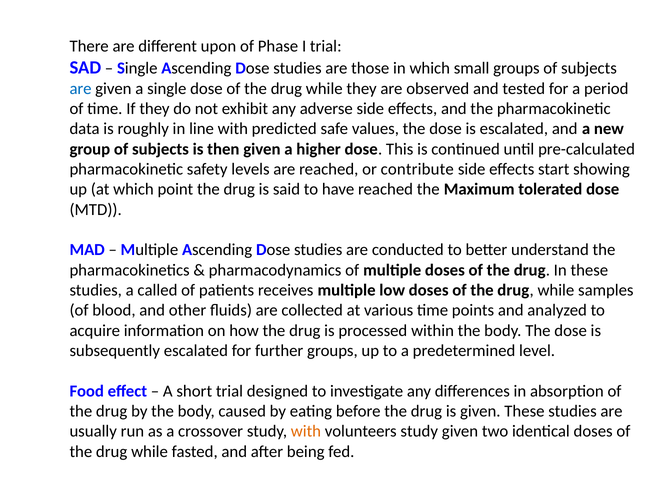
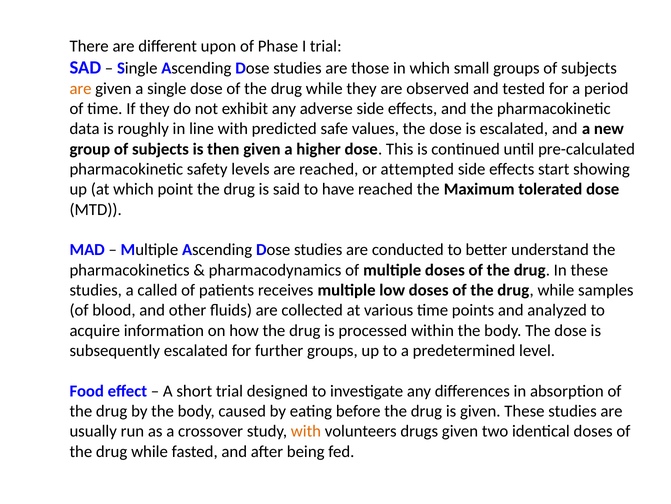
are colour: blue -> orange (81, 88)
contribute: contribute -> attempted (417, 169)
volunteers study: study -> drugs (419, 431)
